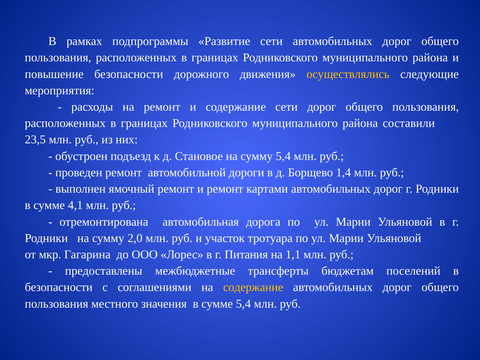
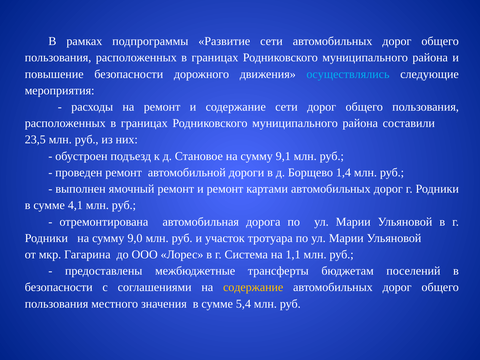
осуществлялись colour: yellow -> light blue (348, 74)
сумму 5,4: 5,4 -> 9,1 (283, 156)
2,0: 2,0 -> 9,0 (135, 238)
Питания: Питания -> Система (246, 255)
